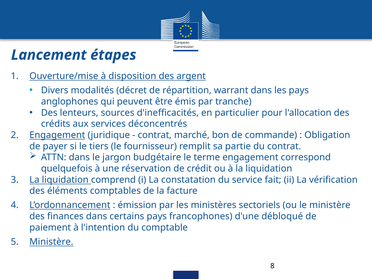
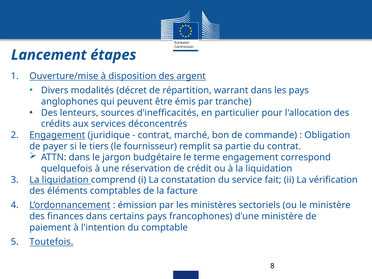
d'une débloqué: débloqué -> ministère (282, 216)
Ministère: Ministère -> Toutefois (51, 242)
